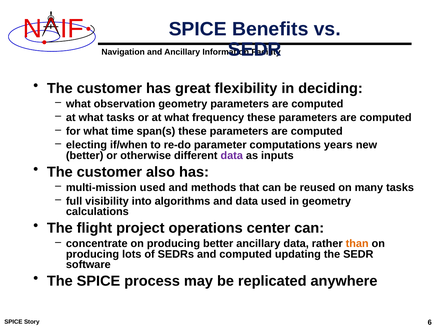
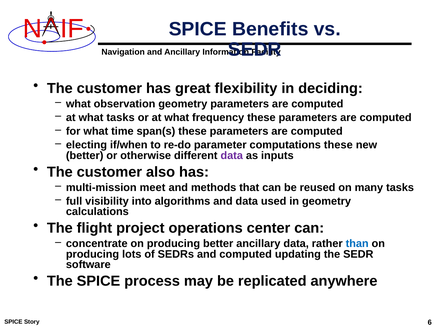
computations years: years -> these (338, 145)
multi-mission used: used -> meet (153, 188)
than colour: orange -> blue (357, 244)
